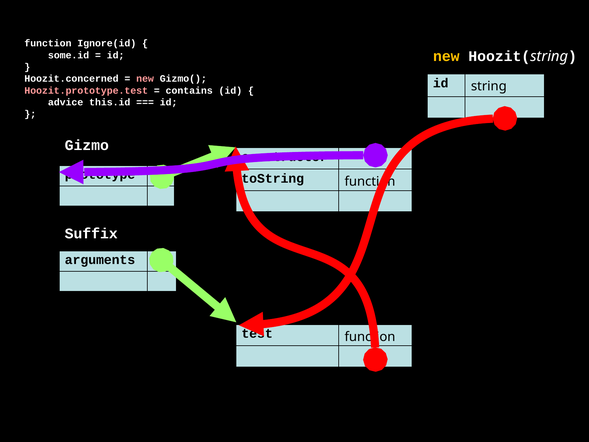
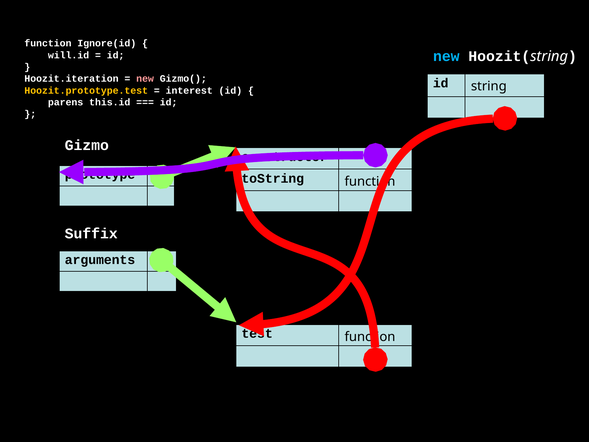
new colour: yellow -> light blue (446, 56)
some.id: some.id -> will.id (69, 55)
Hoozit.concerned: Hoozit.concerned -> Hoozit.iteration (71, 79)
Hoozit.prototype.test colour: pink -> yellow (86, 90)
contains: contains -> interest (189, 90)
advice: advice -> parens (66, 102)
